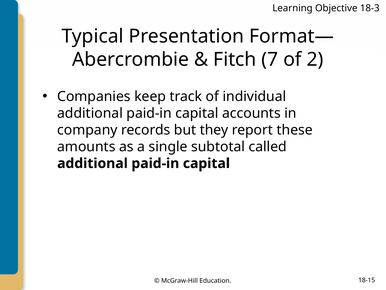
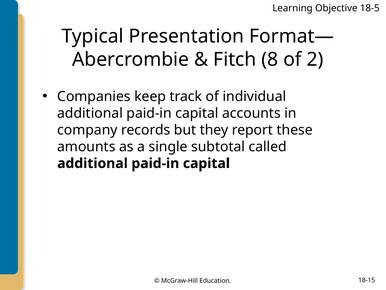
18-3: 18-3 -> 18-5 (370, 8)
7: 7 -> 8 (270, 59)
